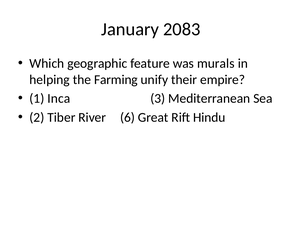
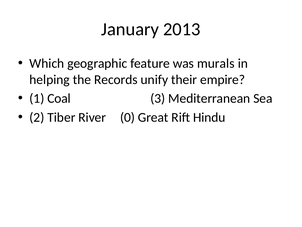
2083: 2083 -> 2013 (182, 29)
Farming: Farming -> Records (116, 79)
Inca: Inca -> Coal (59, 98)
6: 6 -> 0 (128, 117)
